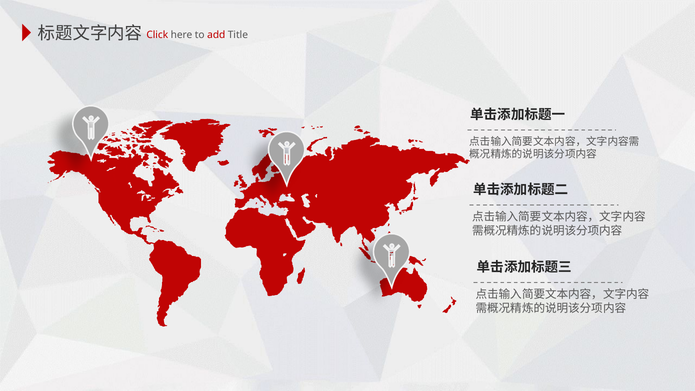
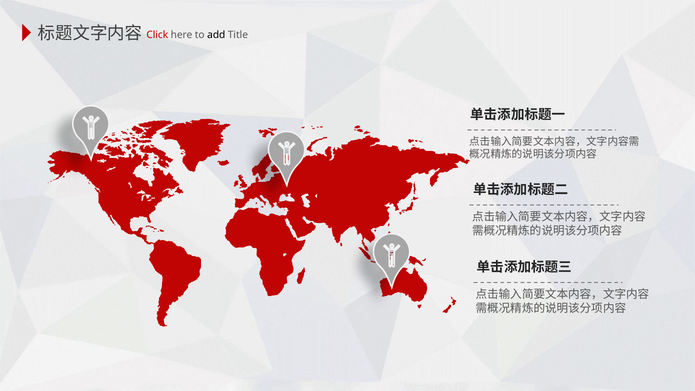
add colour: red -> black (216, 35)
